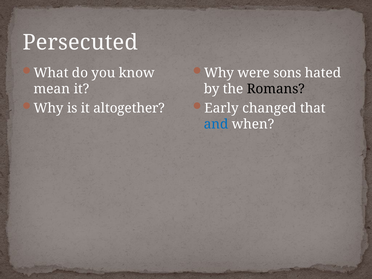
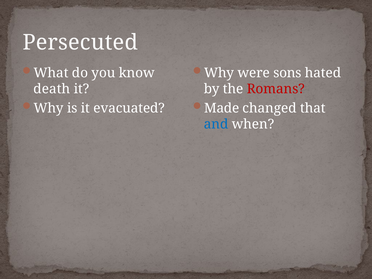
mean: mean -> death (52, 89)
Romans colour: black -> red (276, 89)
altogether: altogether -> evacuated (129, 108)
Early: Early -> Made (222, 108)
